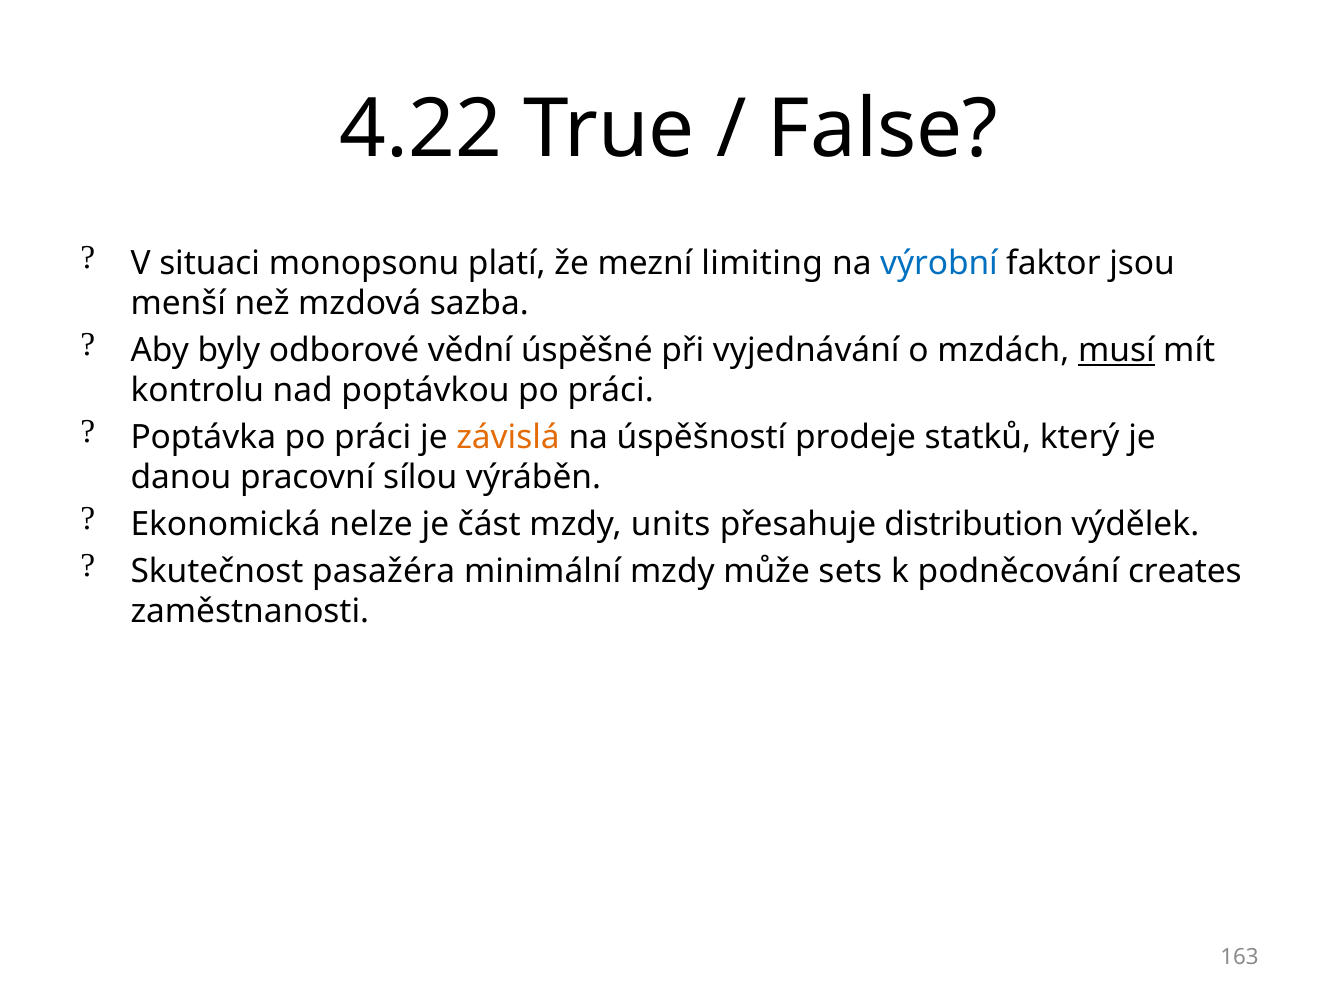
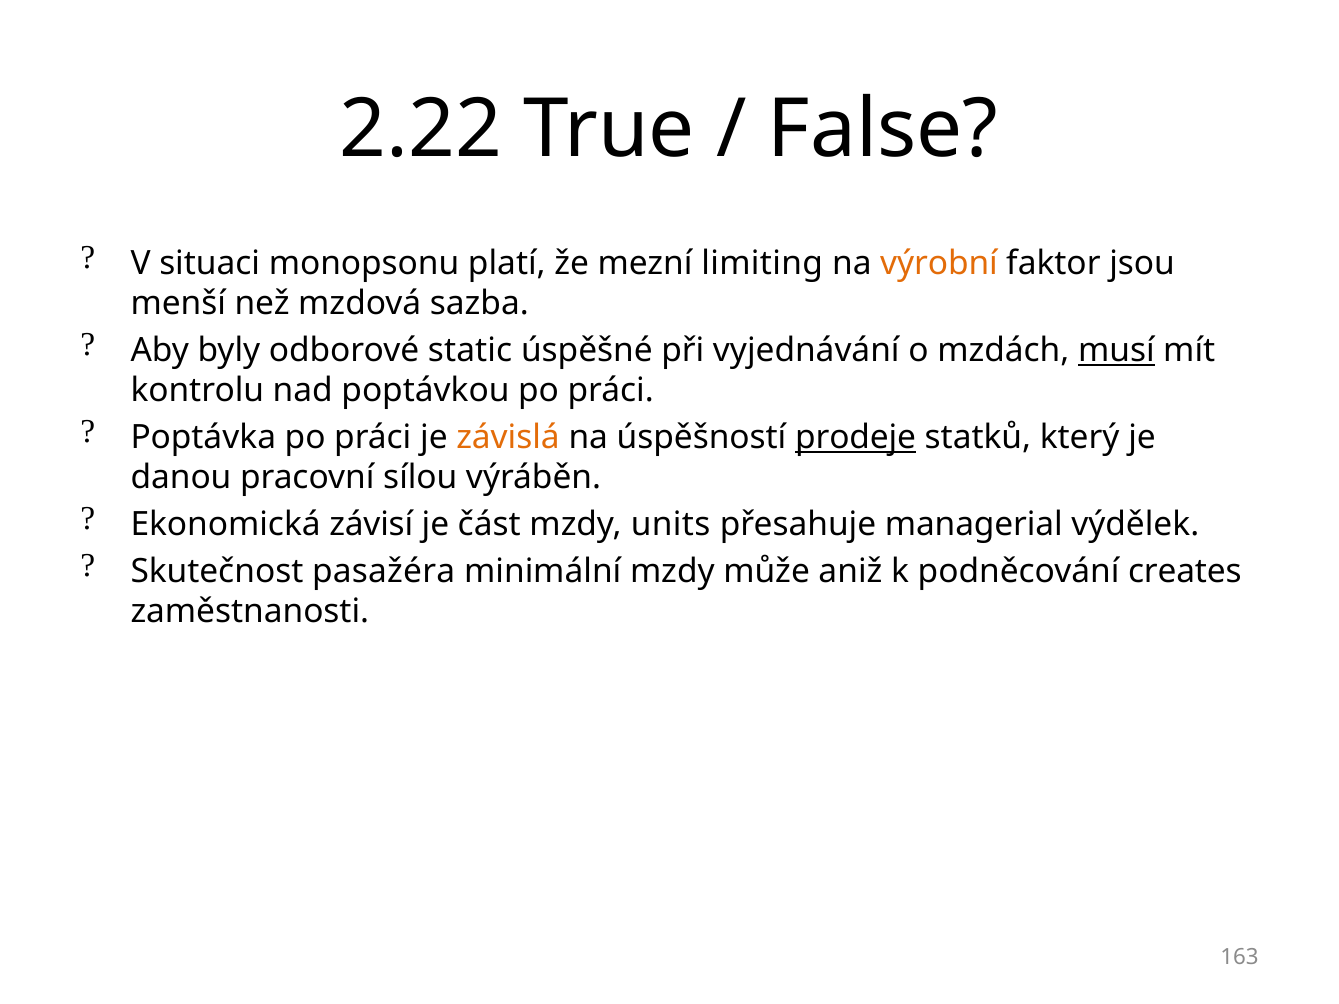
4.22: 4.22 -> 2.22 (421, 130)
výrobní colour: blue -> orange (939, 263)
vědní: vědní -> static (470, 350)
prodeje underline: none -> present (856, 438)
nelze: nelze -> závisí (371, 525)
distribution: distribution -> managerial (974, 525)
sets: sets -> aniž (850, 571)
